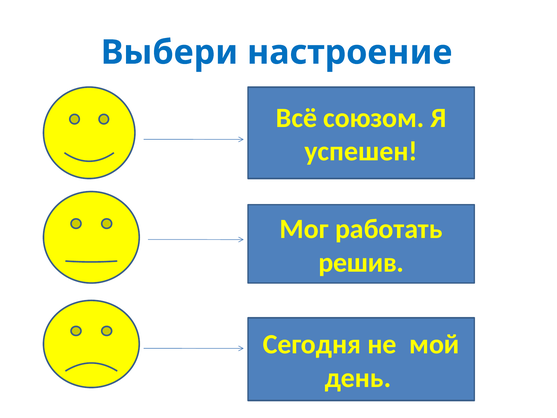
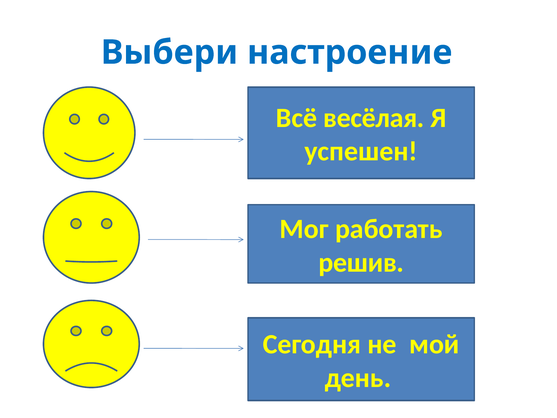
союзом: союзом -> весёлая (374, 118)
